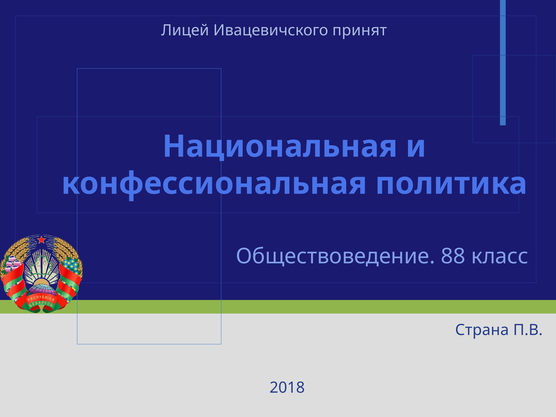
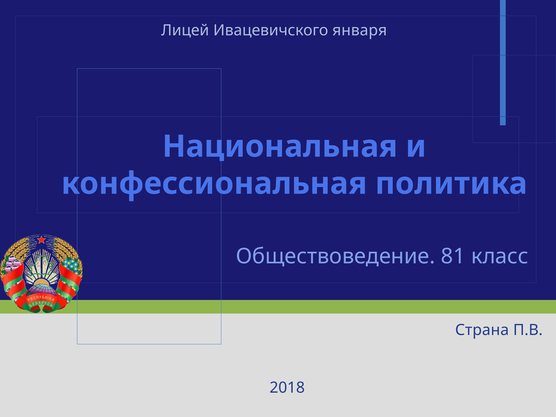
принят: принят -> января (360, 31)
88: 88 -> 81 (453, 256)
